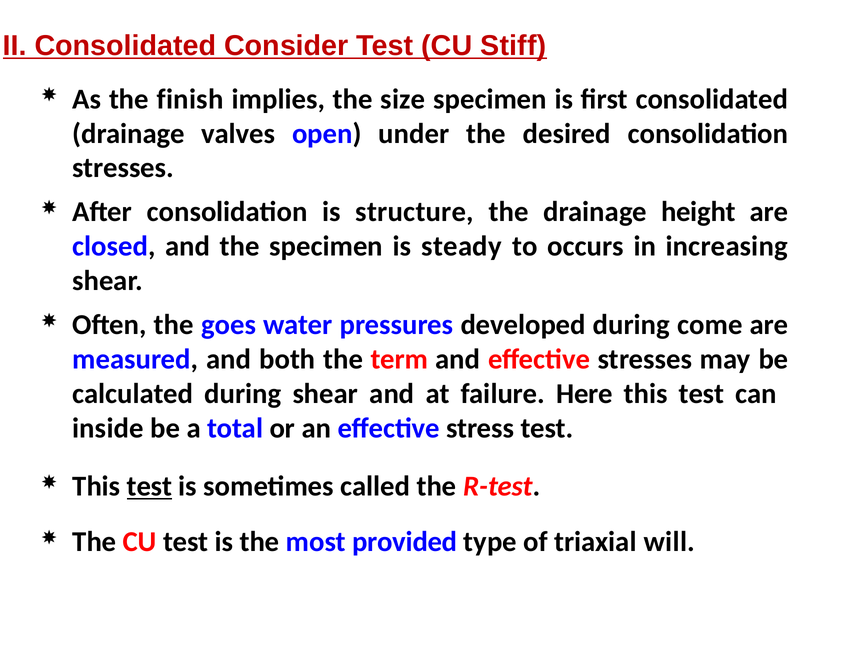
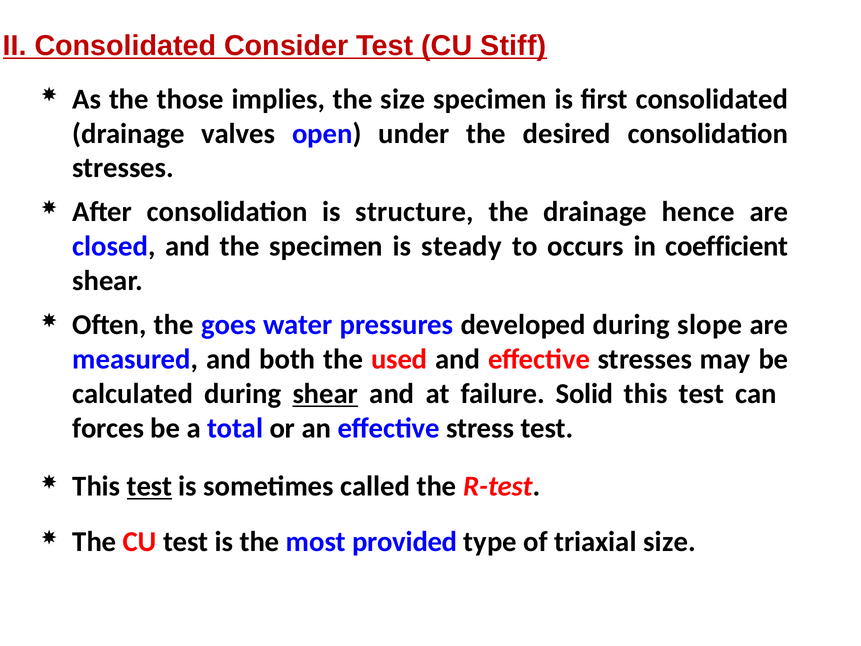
finish: finish -> those (190, 99)
height: height -> hence (698, 212)
increasing: increasing -> coefficient (727, 246)
come: come -> slope (710, 325)
term: term -> used (399, 359)
shear underline: none -> present (325, 394)
Here: Here -> Solid (585, 394)
inside: inside -> forces (108, 428)
triaxial will: will -> size (670, 542)
